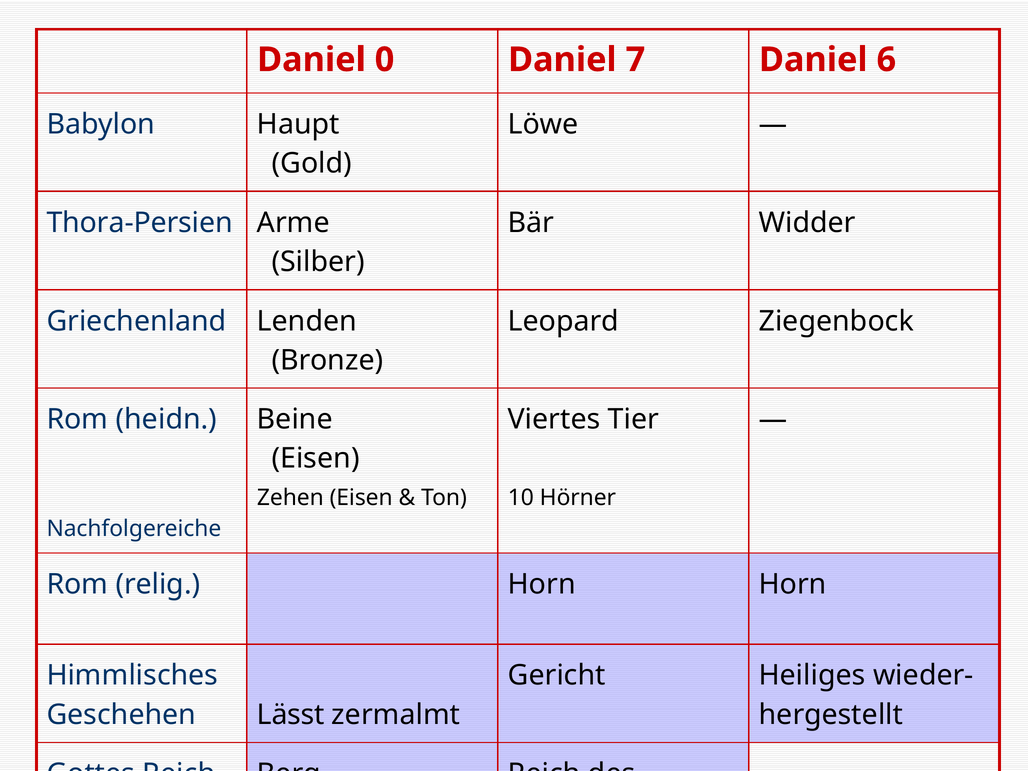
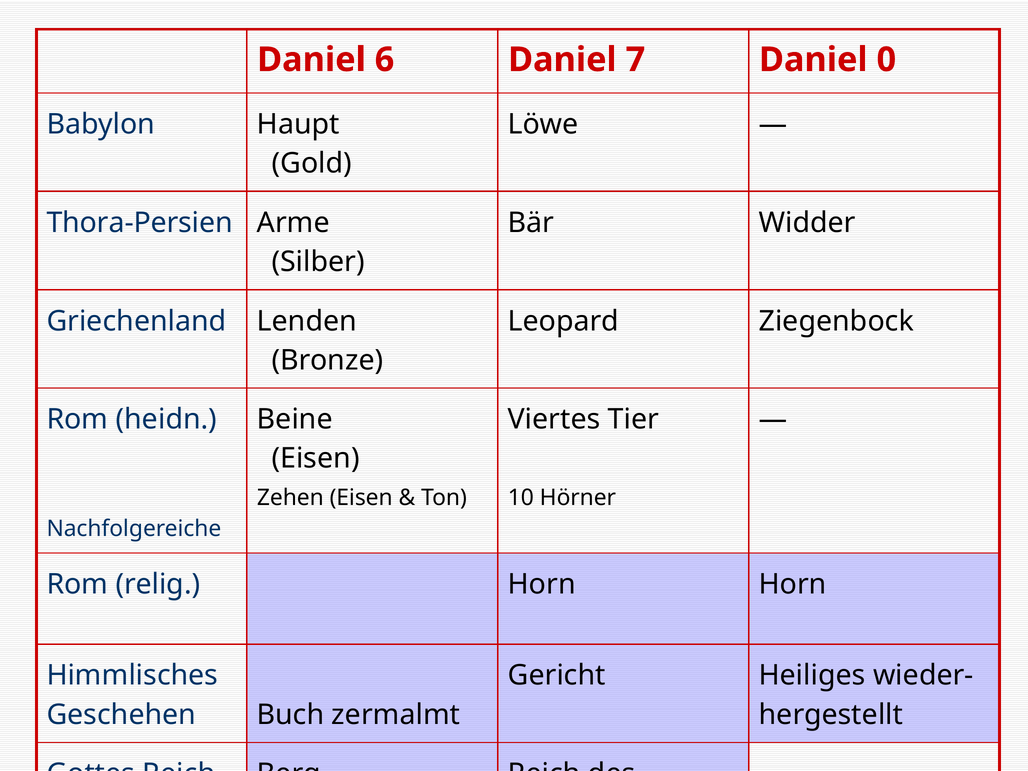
0: 0 -> 6 (385, 60)
6: 6 -> 0 (886, 60)
Lässt: Lässt -> Buch (291, 715)
